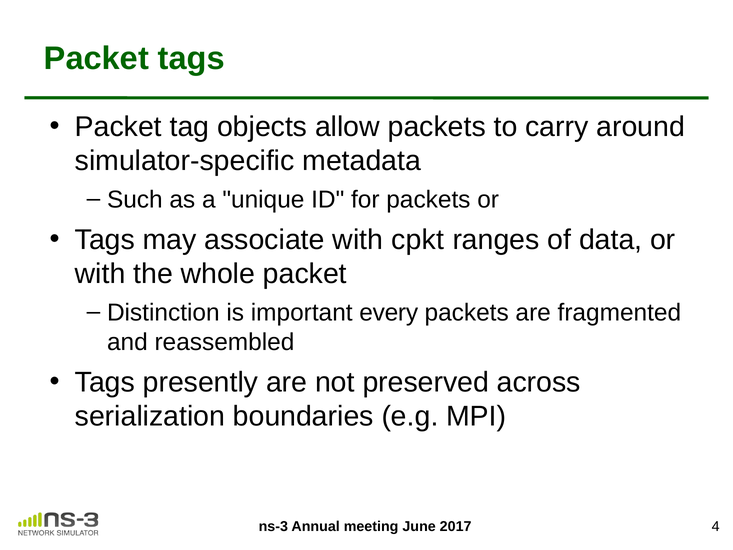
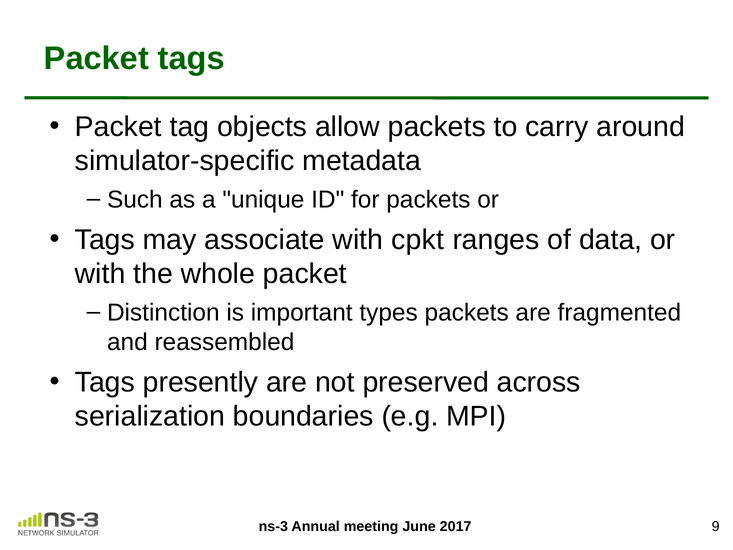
every: every -> types (389, 313)
4: 4 -> 9 (716, 526)
